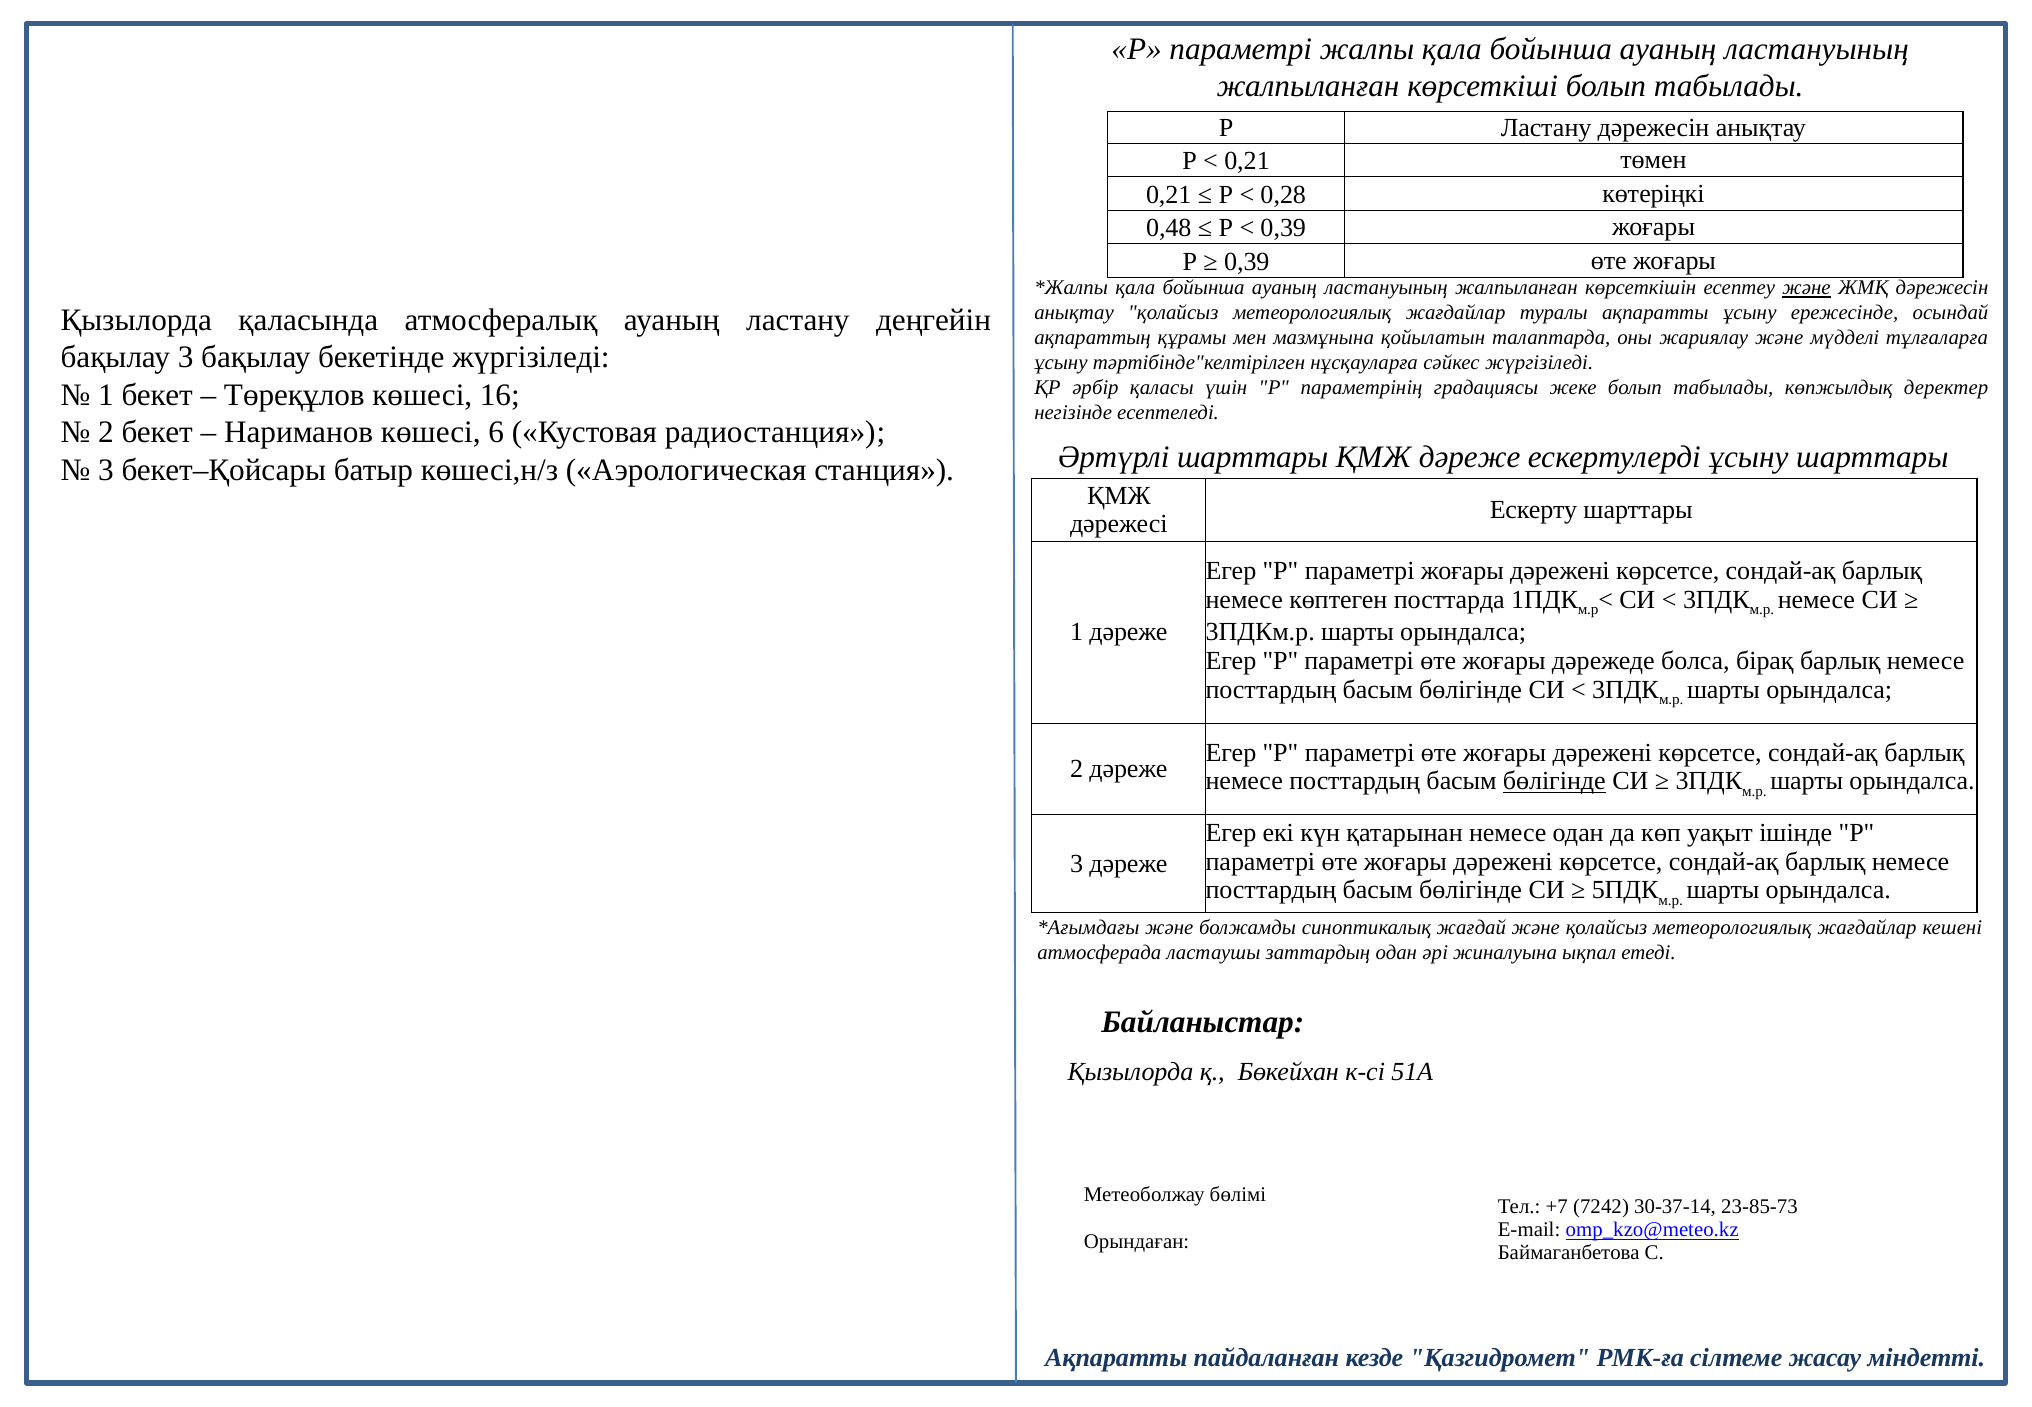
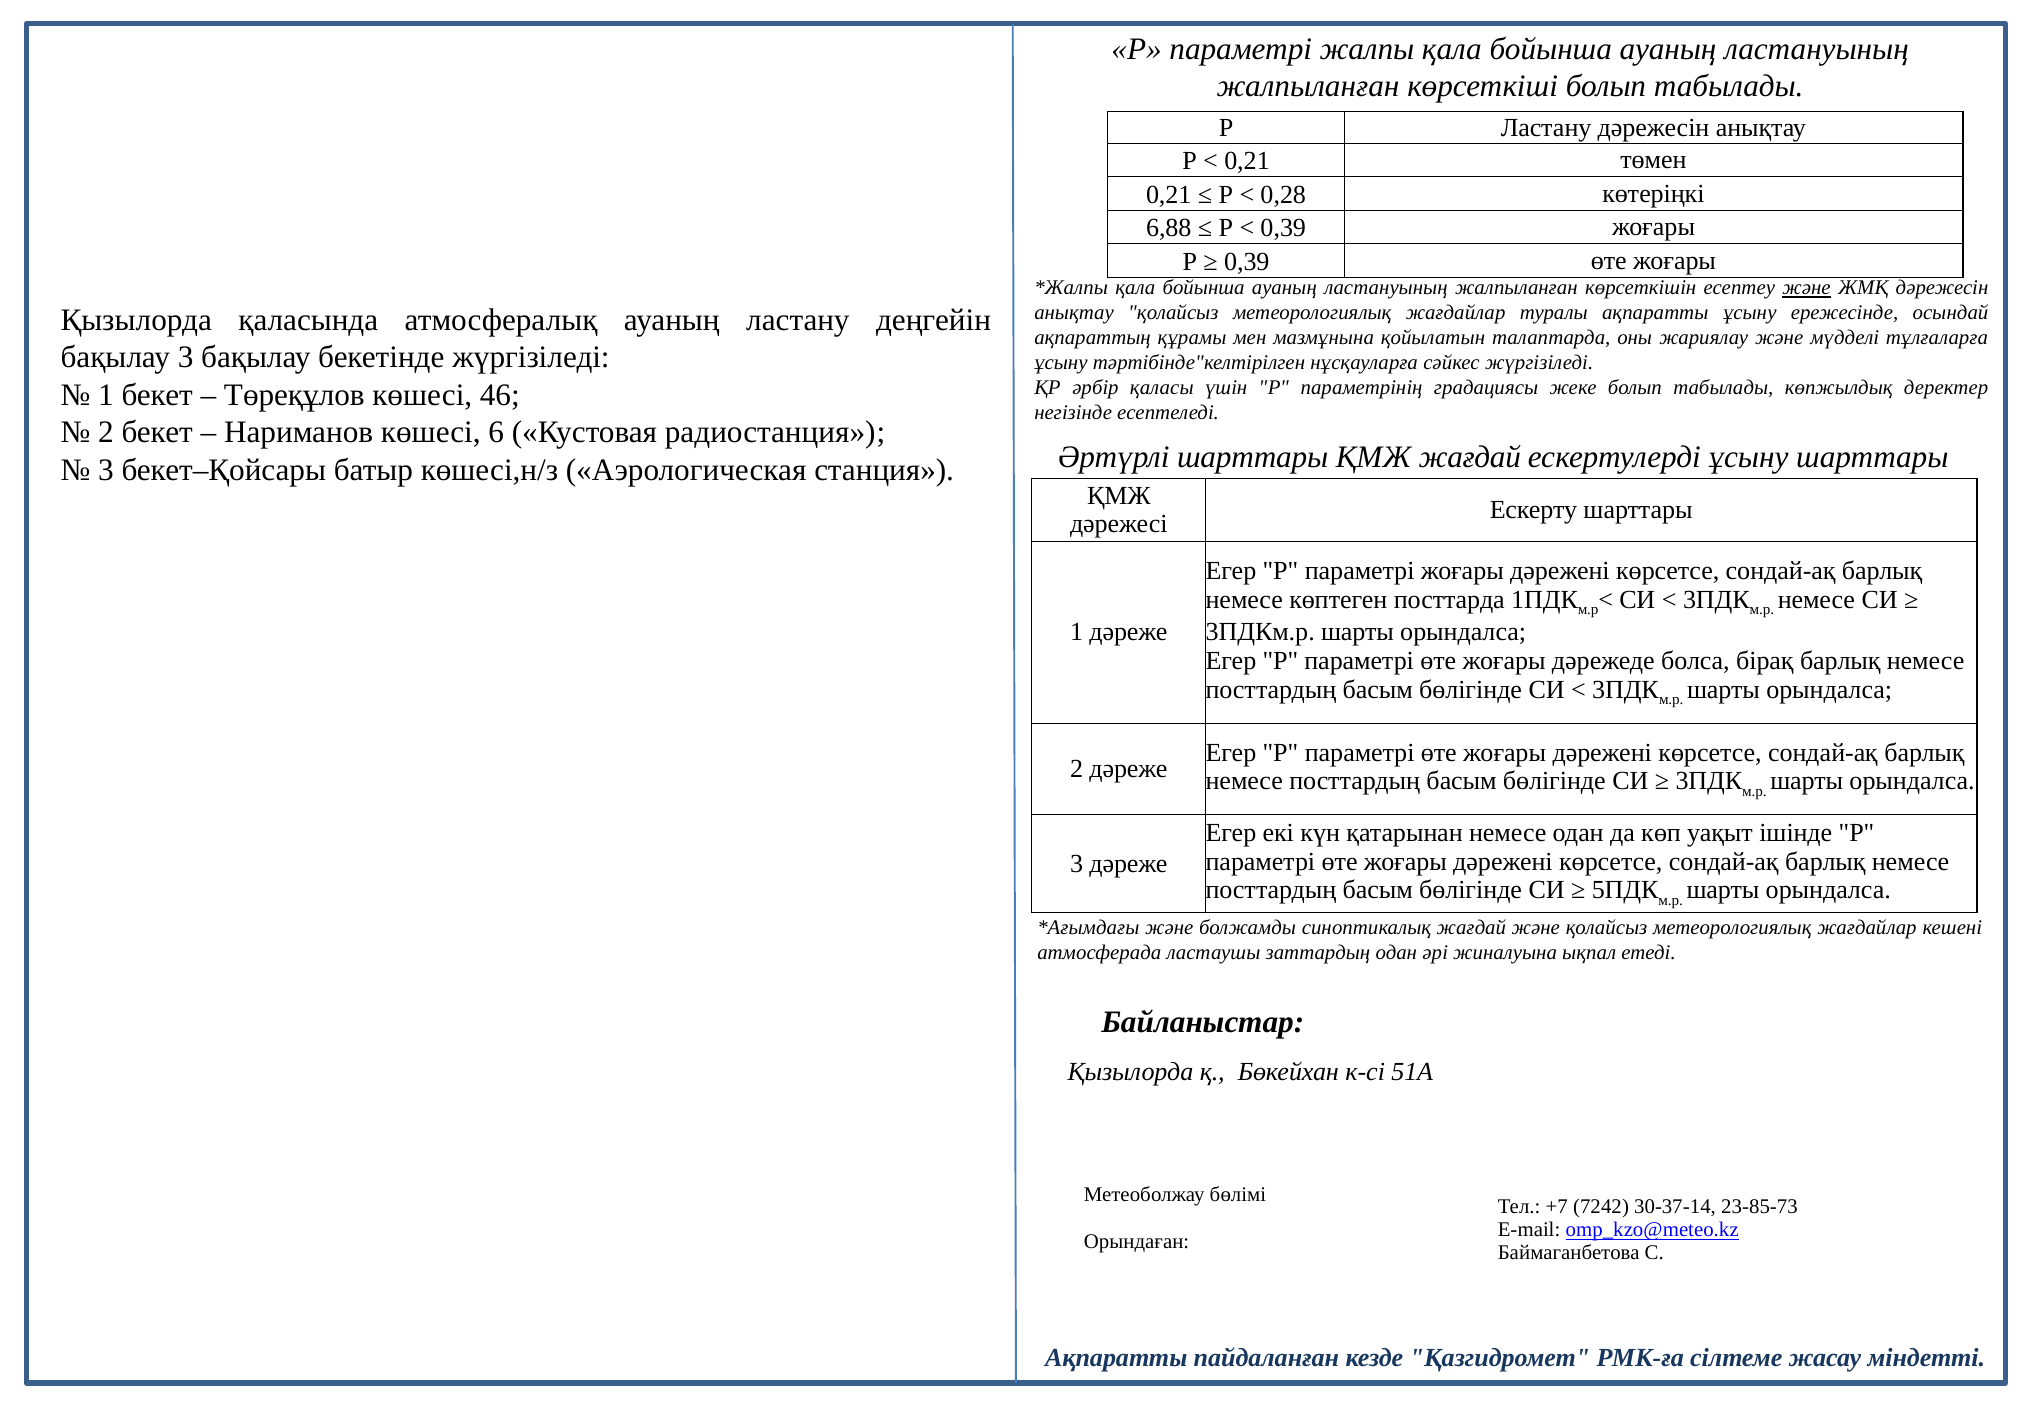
0,48: 0,48 -> 6,88 (1169, 228)
16: 16 -> 46 (500, 395)
ҚМЖ дәреже: дәреже -> жағдай (1470, 457)
бөлігінде underline: present -> none (1554, 781)
